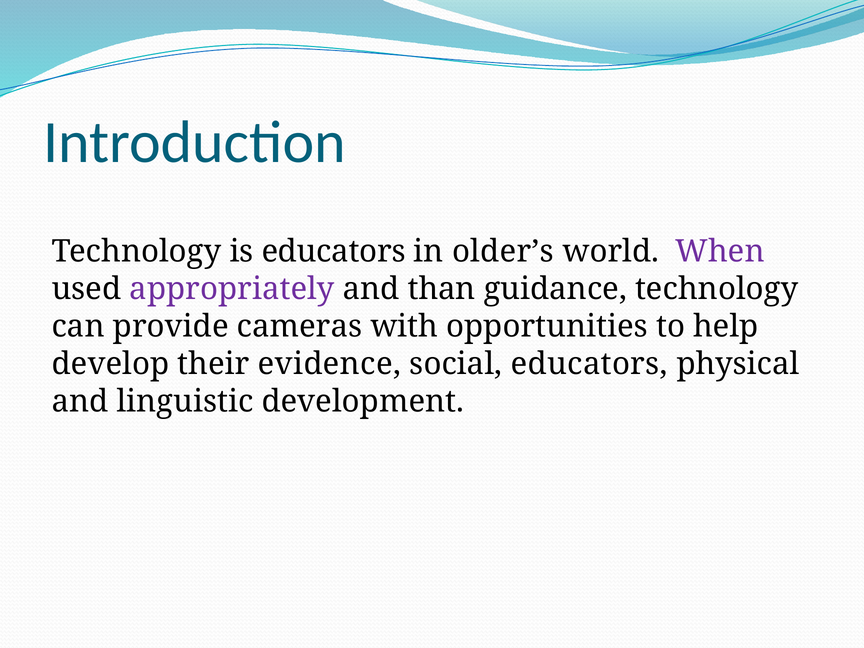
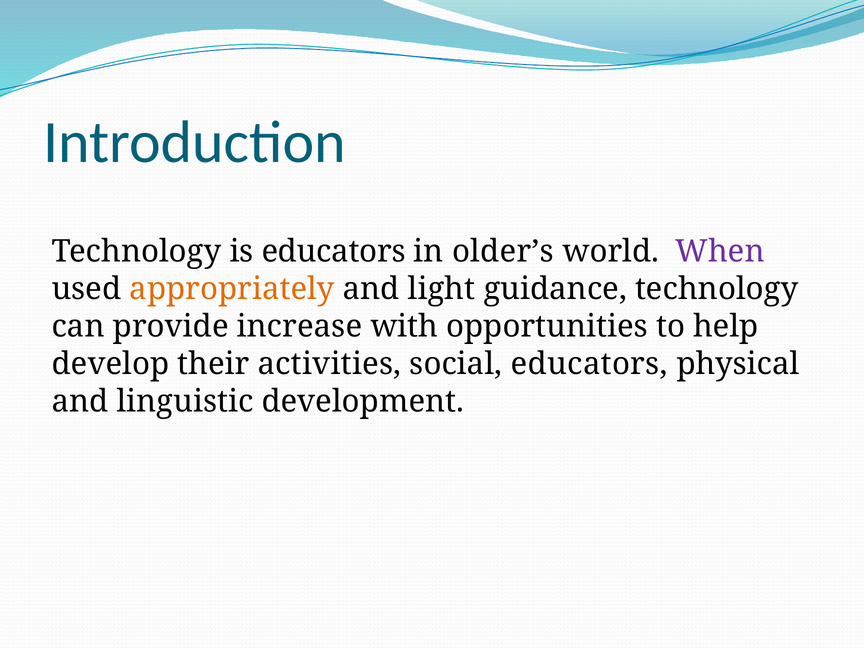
appropriately colour: purple -> orange (232, 289)
than: than -> light (442, 289)
cameras: cameras -> increase (300, 326)
evidence: evidence -> activities (329, 364)
